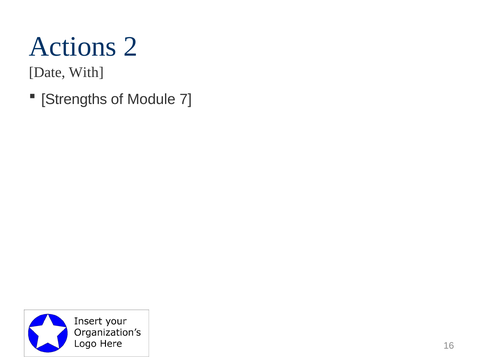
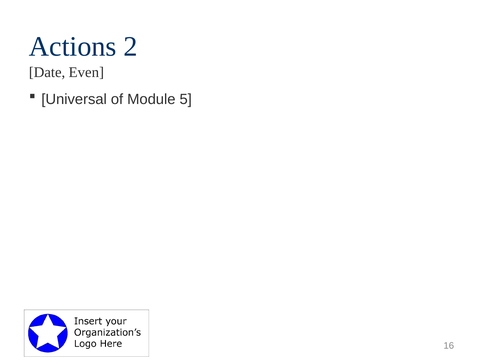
With: With -> Even (86, 72)
Strengths: Strengths -> Universal (74, 99)
7: 7 -> 5 (186, 99)
